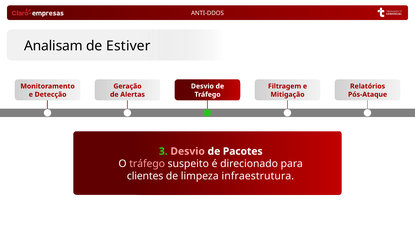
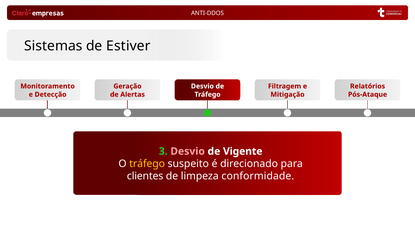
Analisam: Analisam -> Sistemas (53, 46)
Pacotes: Pacotes -> Vigente (243, 152)
tráfego colour: pink -> yellow (147, 164)
infraestrutura: infraestrutura -> conformidade (258, 177)
